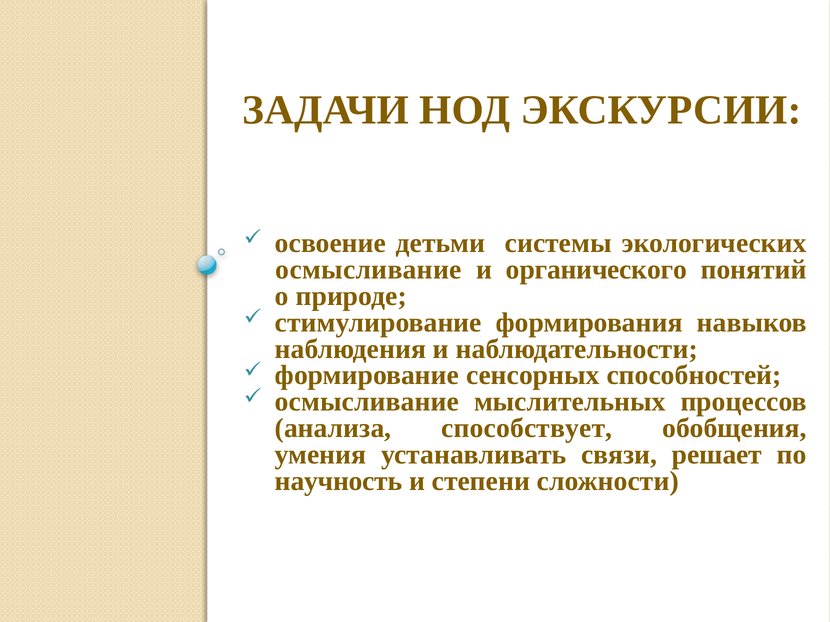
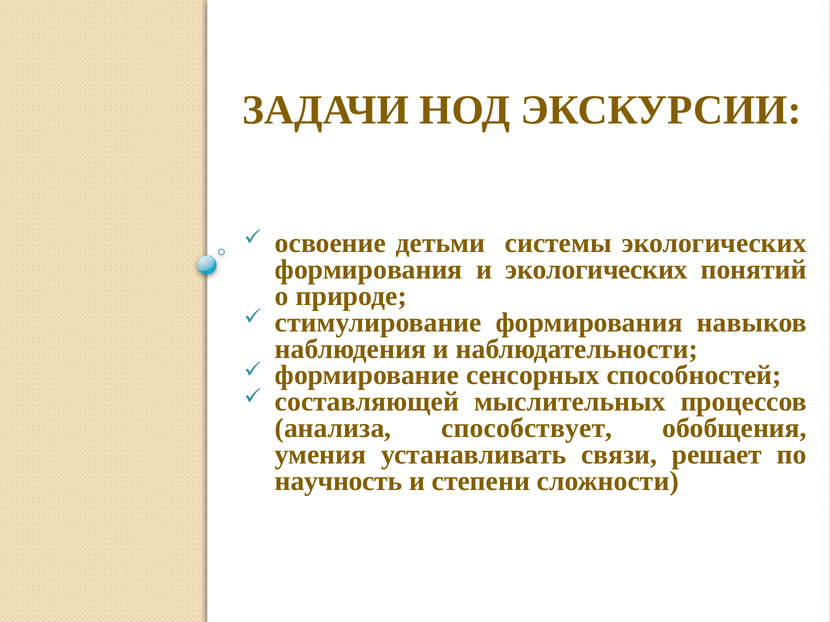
осмысливание: осмысливание -> формирования (369, 270)
и органического: органического -> экологических (596, 270)
осмысливание: осмысливание -> составляющей (367, 402)
